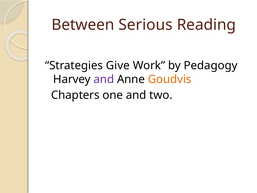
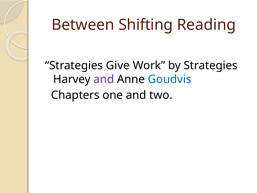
Serious: Serious -> Shifting (146, 25)
by Pedagogy: Pedagogy -> Strategies (211, 65)
Goudvis colour: orange -> blue (170, 79)
